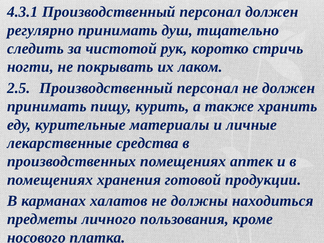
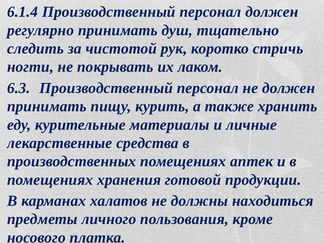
4.3.1: 4.3.1 -> 6.1.4 (23, 12)
2.5: 2.5 -> 6.3 (19, 88)
